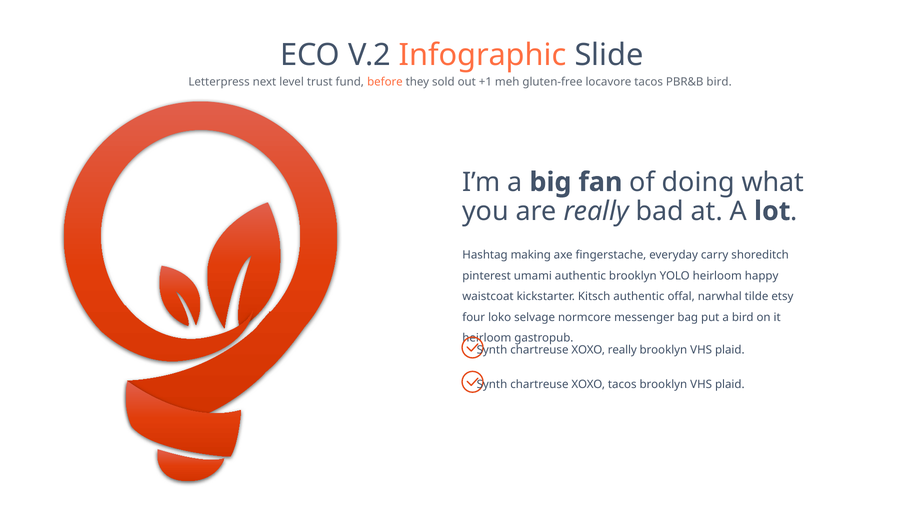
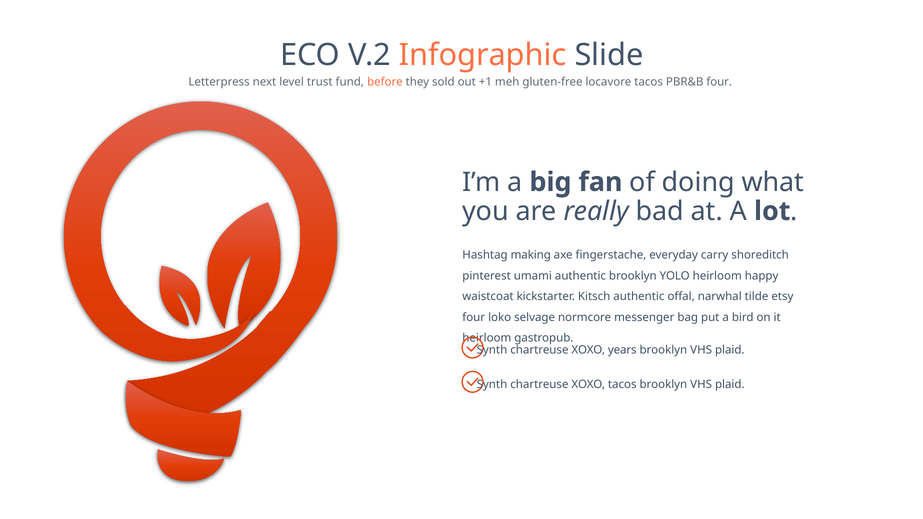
PBR&B bird: bird -> four (719, 82)
XOXO really: really -> years (622, 350)
